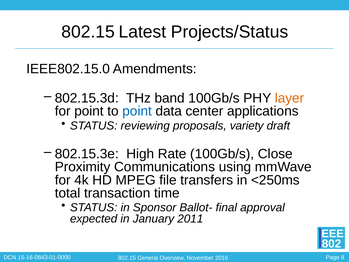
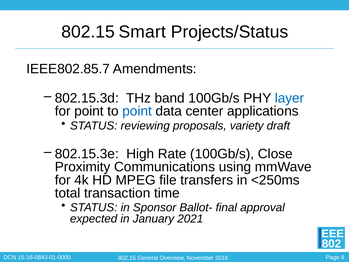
Latest: Latest -> Smart (142, 32)
IEEE802.15.0: IEEE802.15.0 -> IEEE802.85.7 (68, 69)
layer colour: orange -> blue (289, 98)
2011: 2011 -> 2021 (190, 219)
